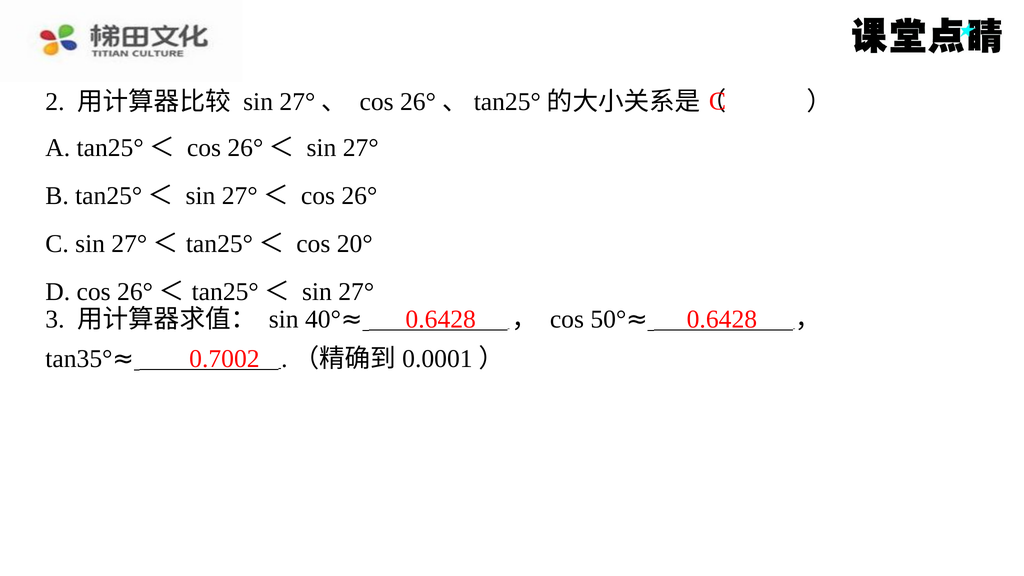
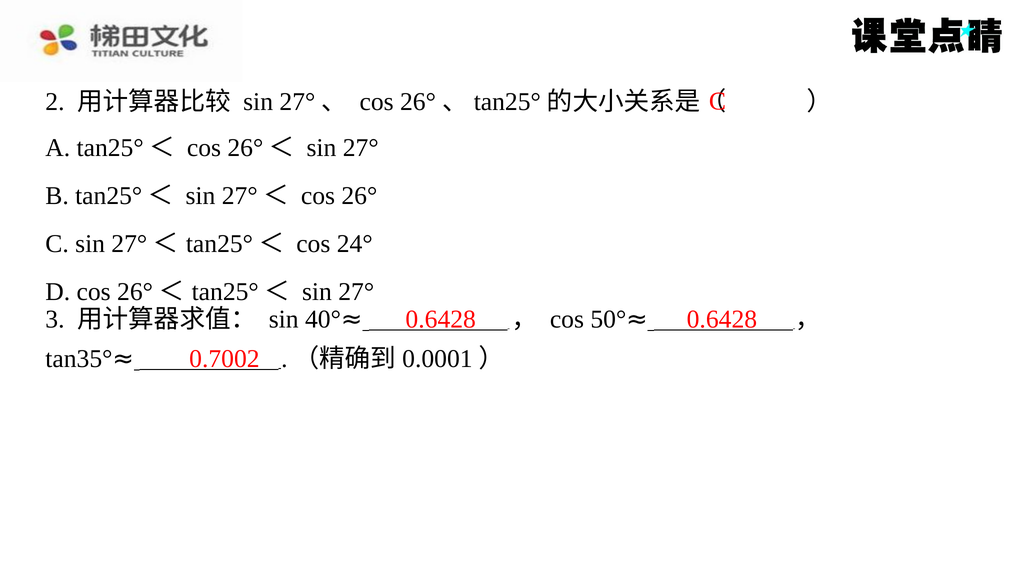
20°: 20° -> 24° (355, 244)
